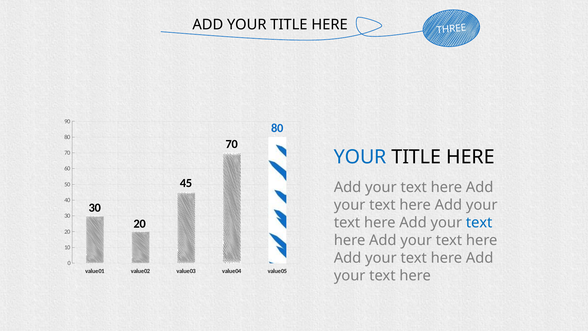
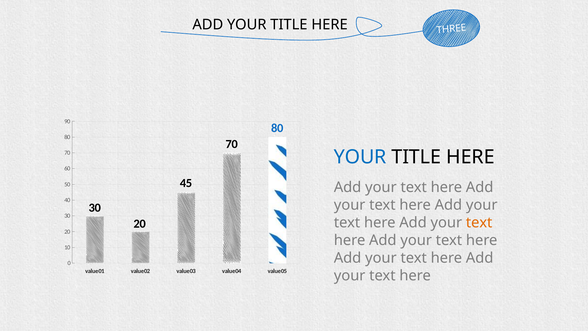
text colour: blue -> orange (479, 222)
